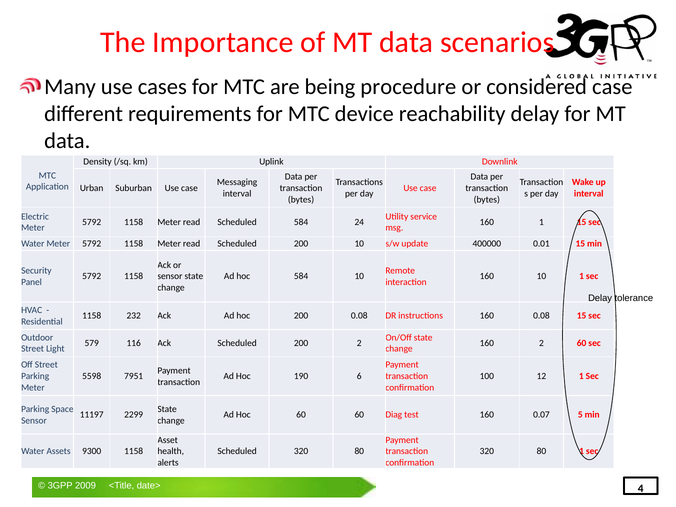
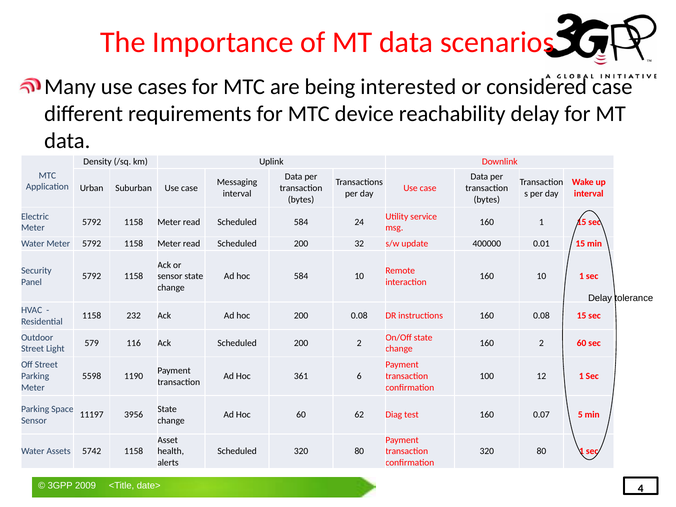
procedure: procedure -> interested (408, 87)
200 10: 10 -> 32 (359, 244)
7951: 7951 -> 1190 (134, 376)
190: 190 -> 361 (301, 376)
2299: 2299 -> 3956 (134, 415)
60 60: 60 -> 62 (359, 415)
9300: 9300 -> 5742 (92, 451)
